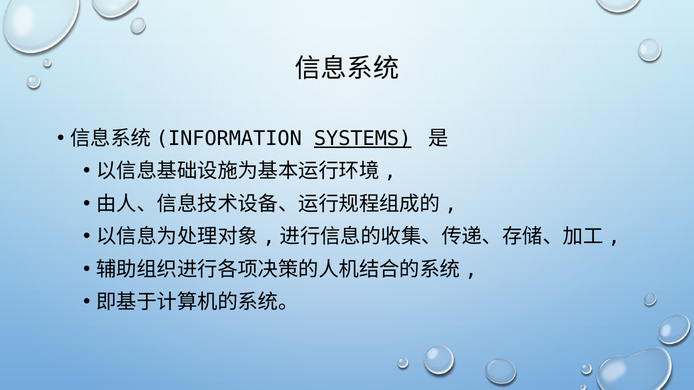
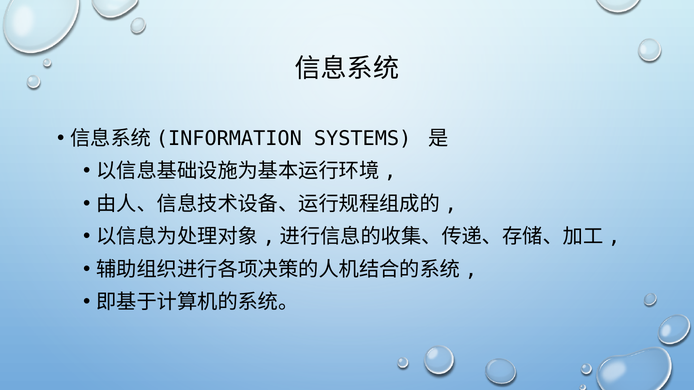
SYSTEMS underline: present -> none (363, 139)
